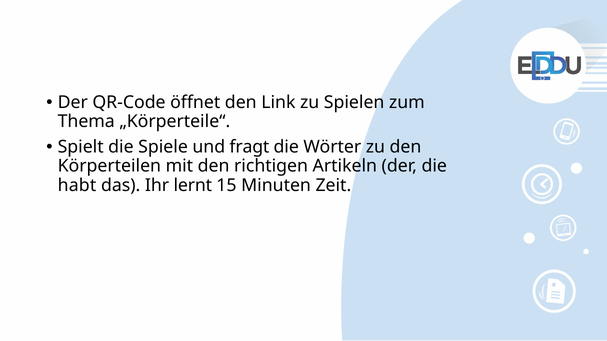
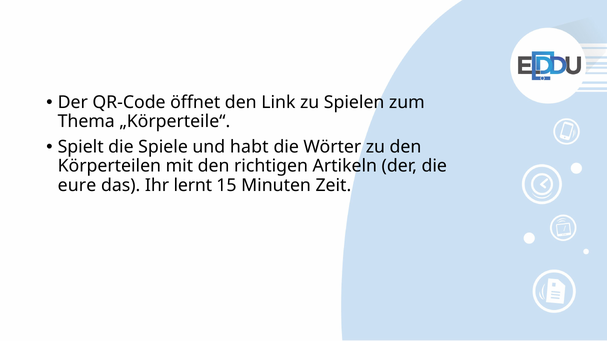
fragt: fragt -> habt (249, 147)
habt: habt -> eure (77, 185)
